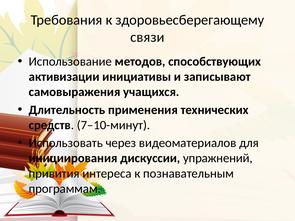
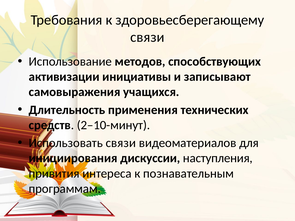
7–10-минут: 7–10-минут -> 2–10-минут (114, 125)
Использовать через: через -> связи (121, 143)
упражнений: упражнений -> наступления (218, 158)
